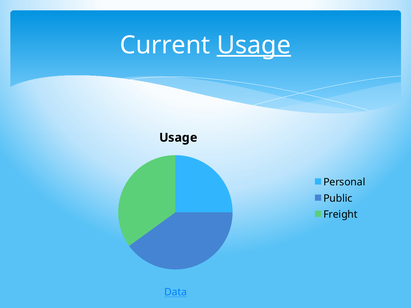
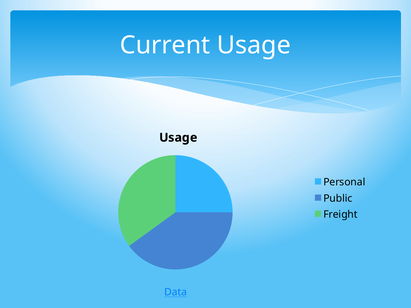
Usage underline: present -> none (254, 45)
